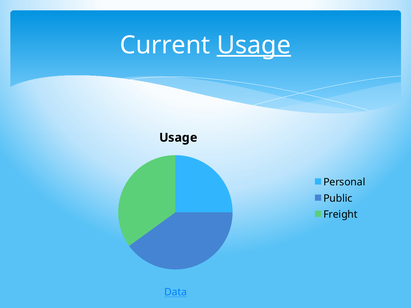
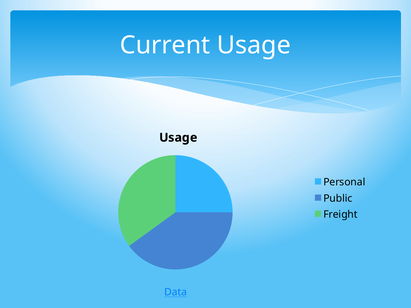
Usage underline: present -> none (254, 45)
